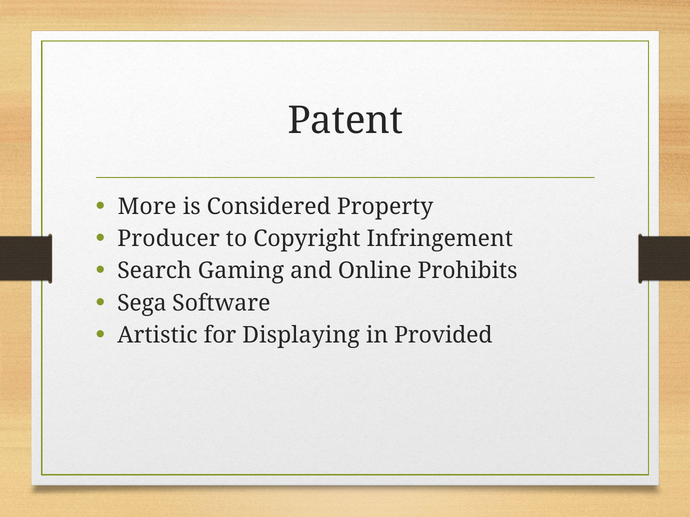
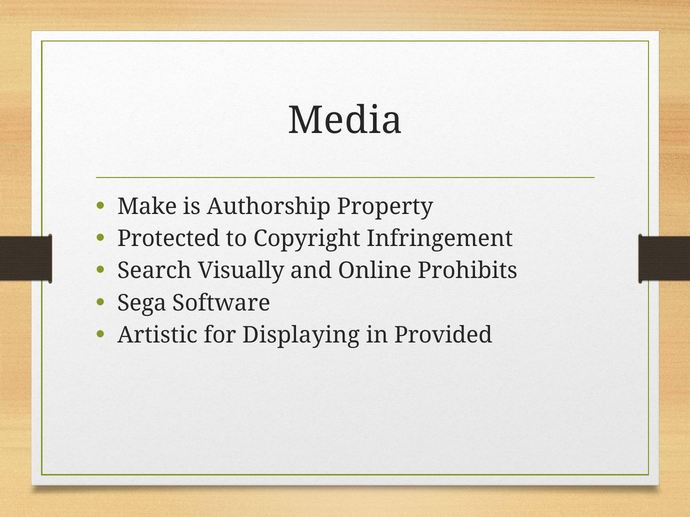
Patent: Patent -> Media (345, 121)
More: More -> Make (147, 207)
Considered: Considered -> Authorship (269, 207)
Producer: Producer -> Protected (169, 239)
Gaming: Gaming -> Visually (241, 271)
